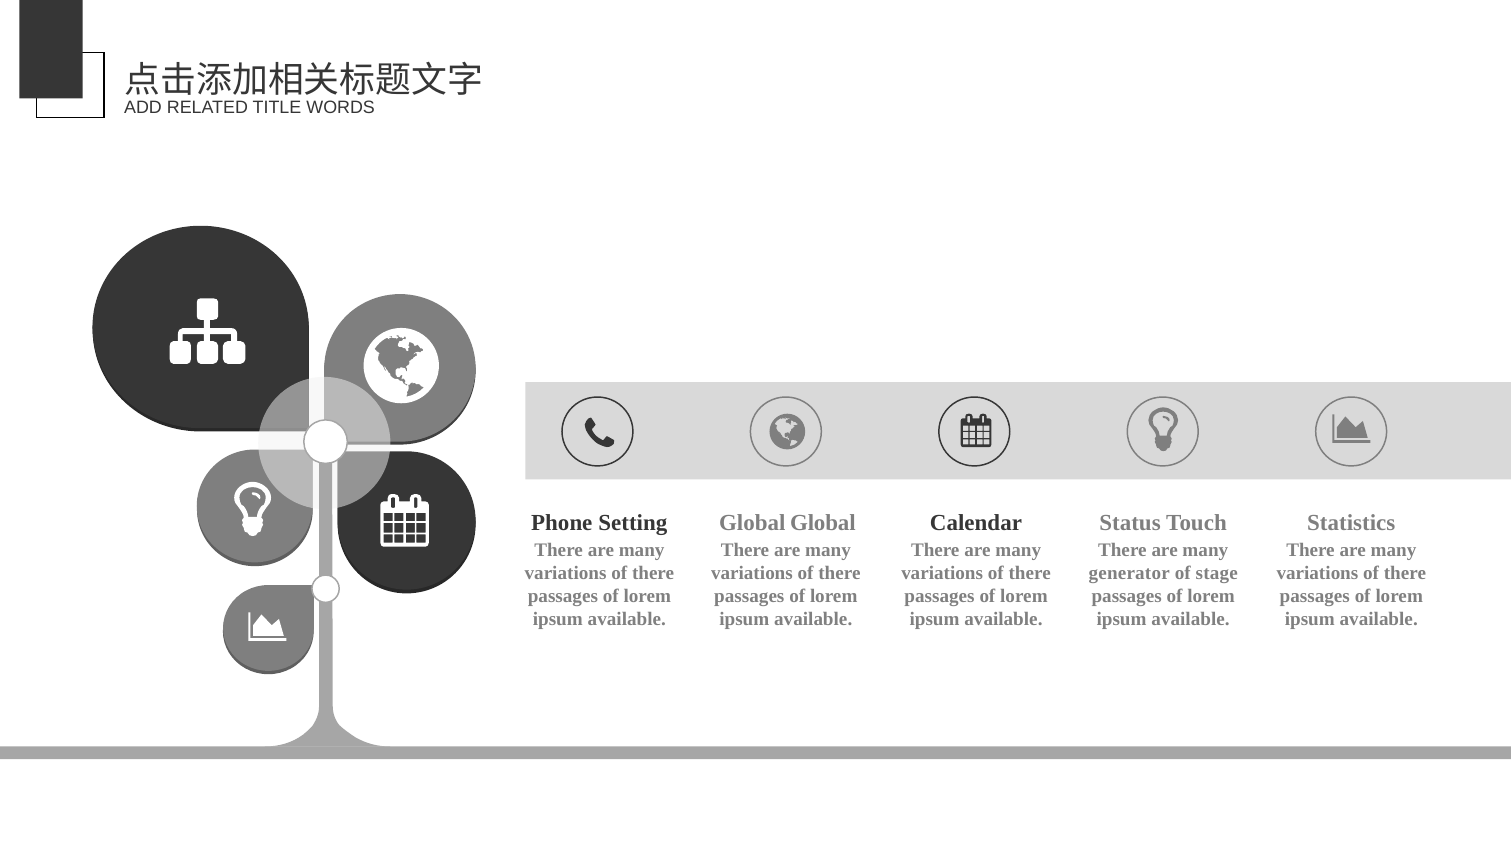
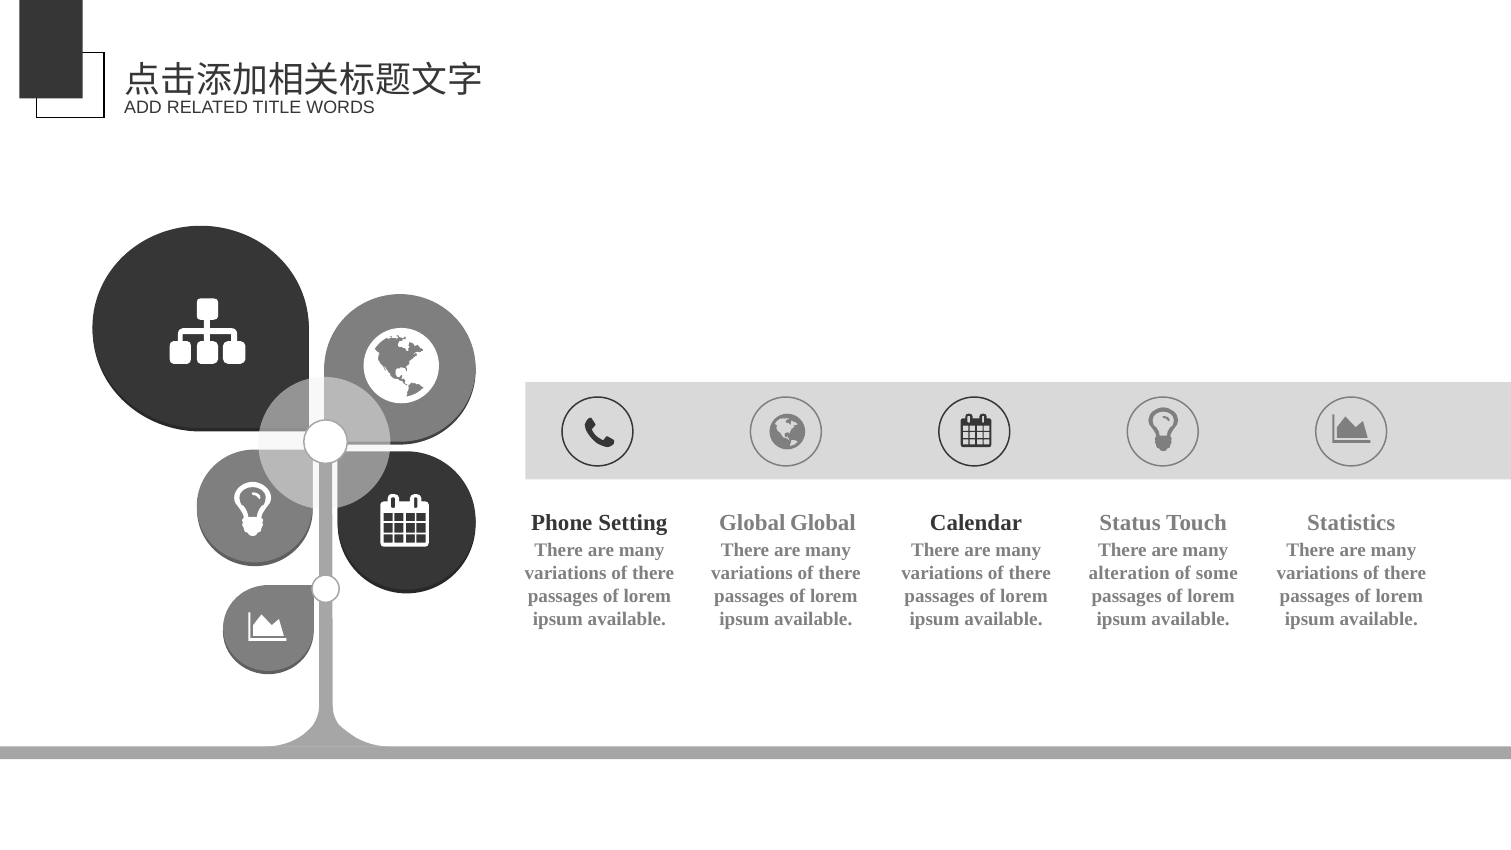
generator: generator -> alteration (1129, 573)
stage: stage -> some (1217, 573)
